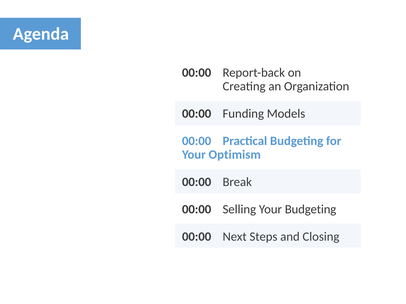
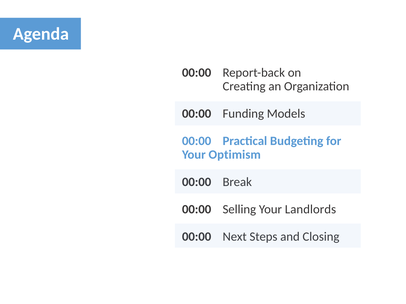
Your Budgeting: Budgeting -> Landlords (310, 210)
